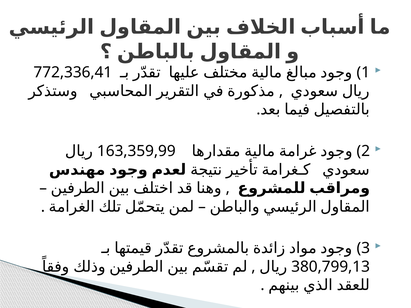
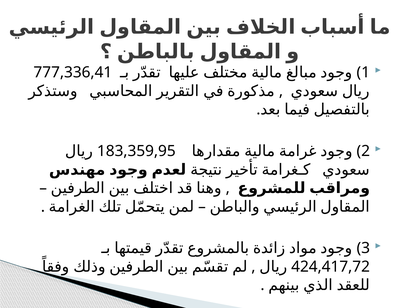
772,336,41: 772,336,41 -> 777,336,41 (73, 73)
163,359,99: 163,359,99 -> 183,359,95 (136, 151)
380,799,13: 380,799,13 -> 424,417,72 (331, 267)
